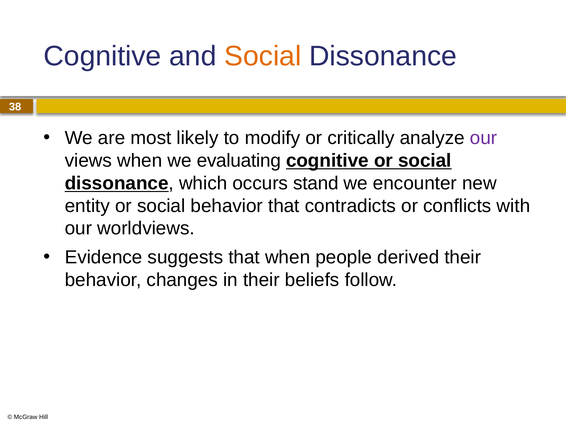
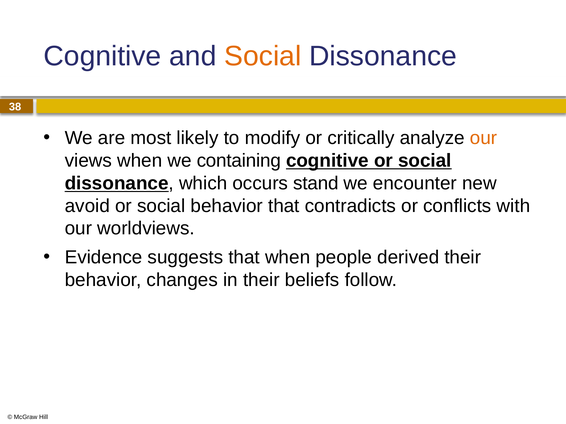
our colour: purple -> orange (484, 138)
evaluating: evaluating -> containing (239, 161)
entity: entity -> avoid (87, 206)
